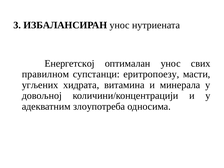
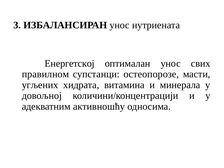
еритропоезу: еритропоезу -> остеопорозе (151, 74)
злоупотреба: злоупотреба -> активношћу (99, 106)
